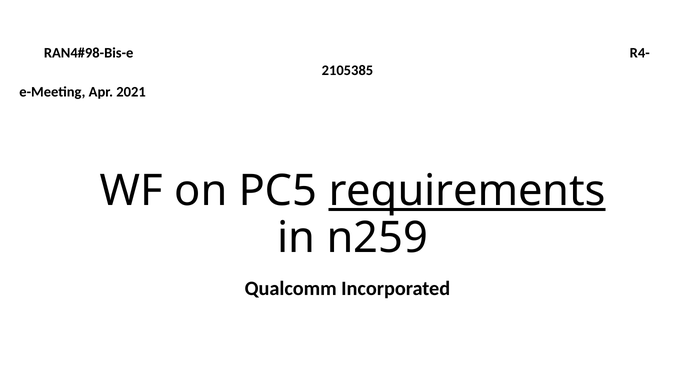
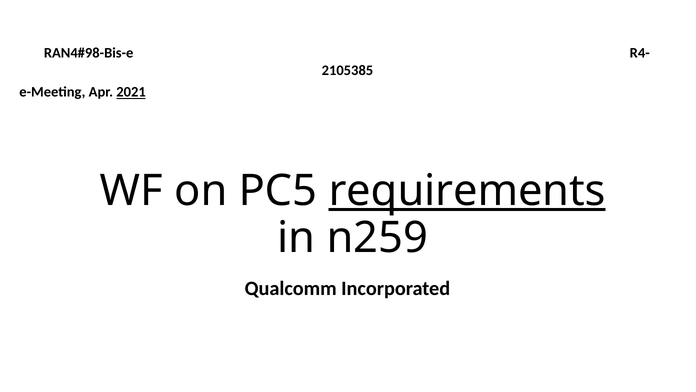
2021 underline: none -> present (131, 92)
